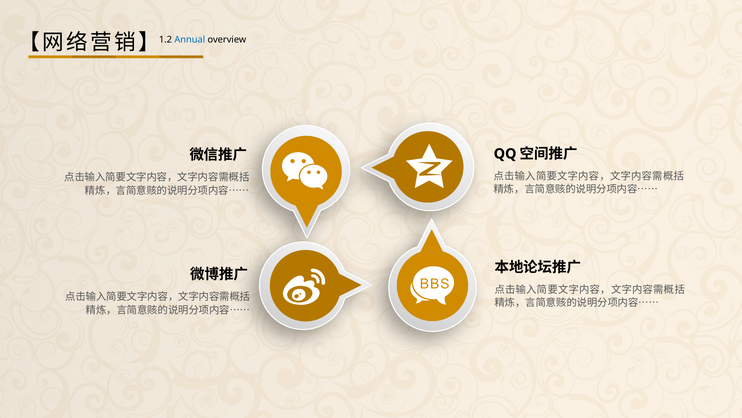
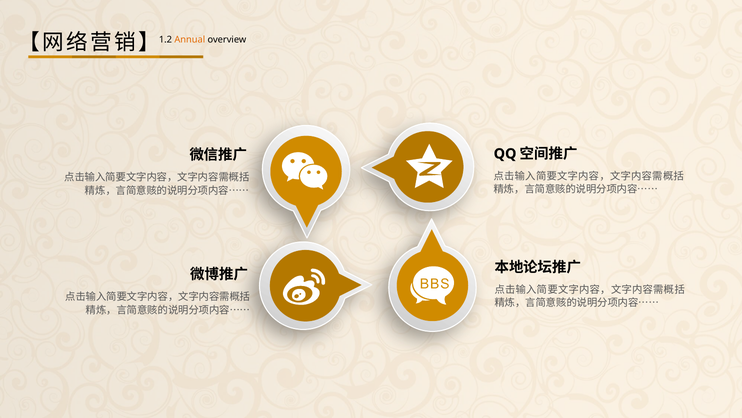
Annual colour: blue -> orange (190, 40)
